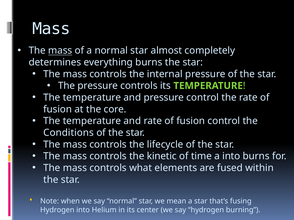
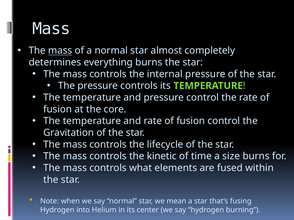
Conditions: Conditions -> Gravitation (69, 133)
a into: into -> size (231, 156)
